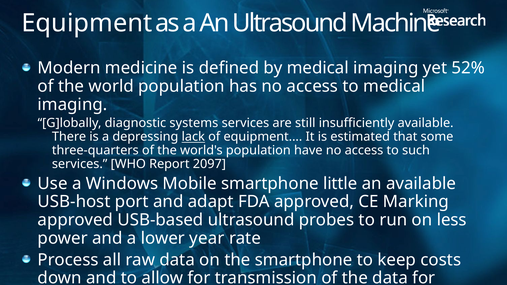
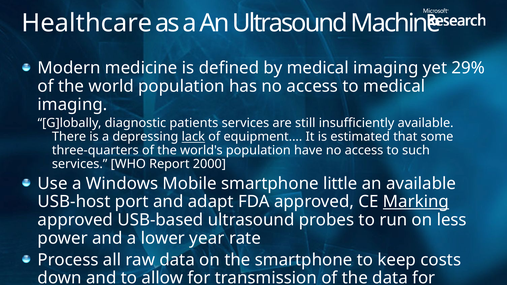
Equipment: Equipment -> Healthcare (87, 23)
52%: 52% -> 29% (468, 68)
systems: systems -> patients (194, 123)
2097: 2097 -> 2000 (209, 164)
Marking underline: none -> present (416, 202)
